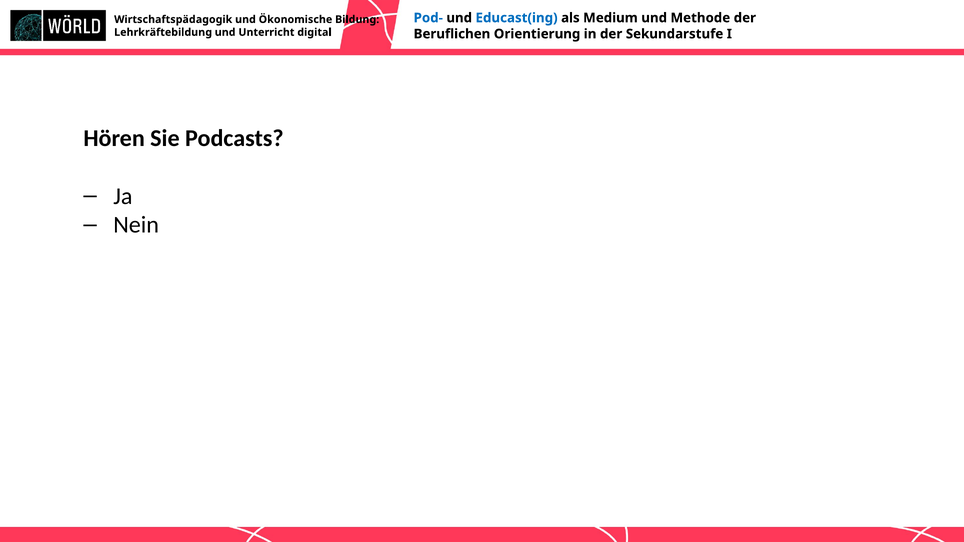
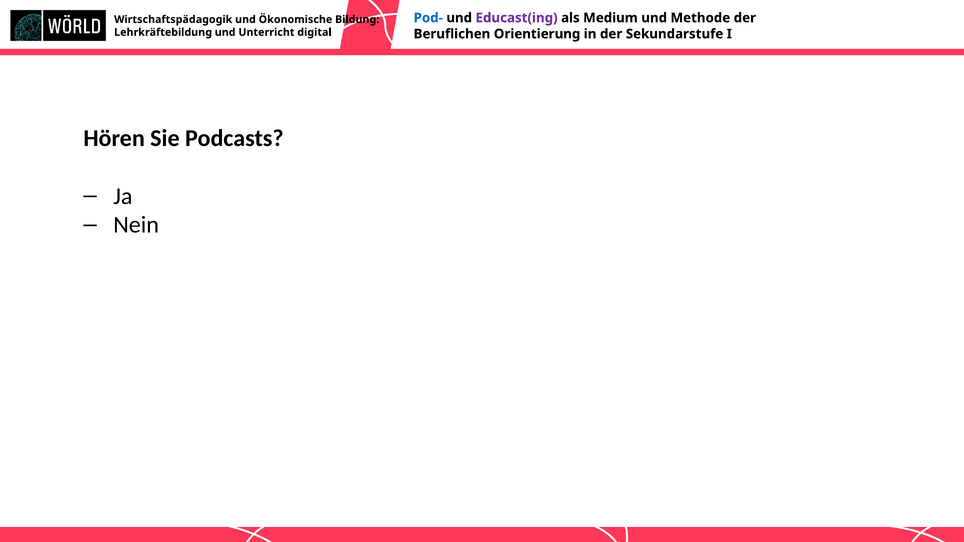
Educast(ing colour: blue -> purple (517, 18)
